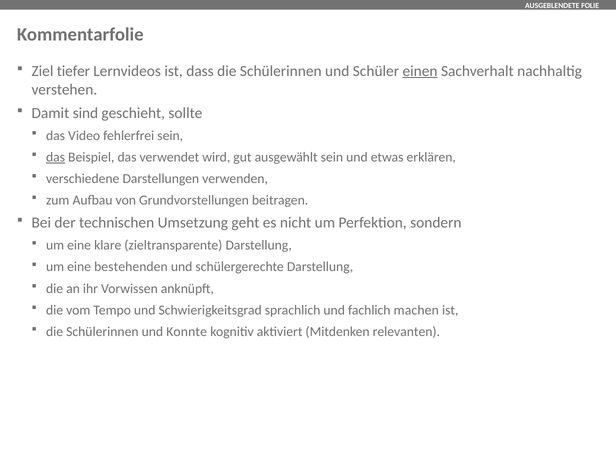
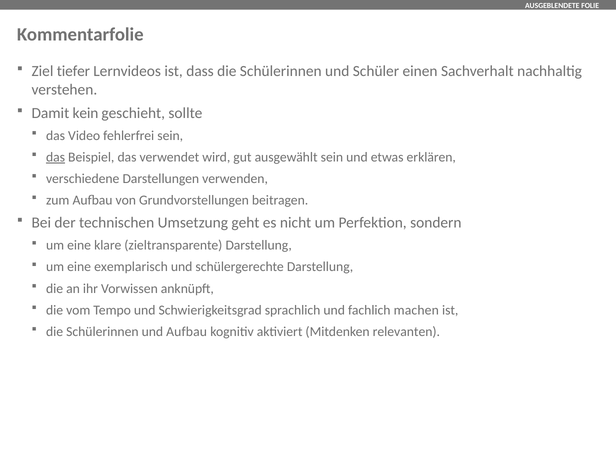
einen underline: present -> none (420, 71)
sind: sind -> kein (85, 113)
bestehenden: bestehenden -> exemplarisch (131, 267)
und Konnte: Konnte -> Aufbau (187, 332)
